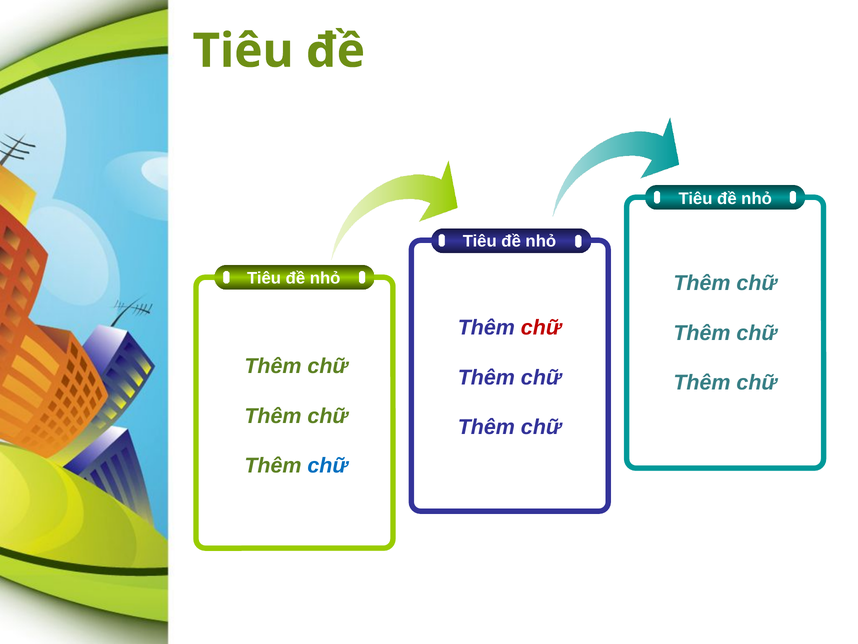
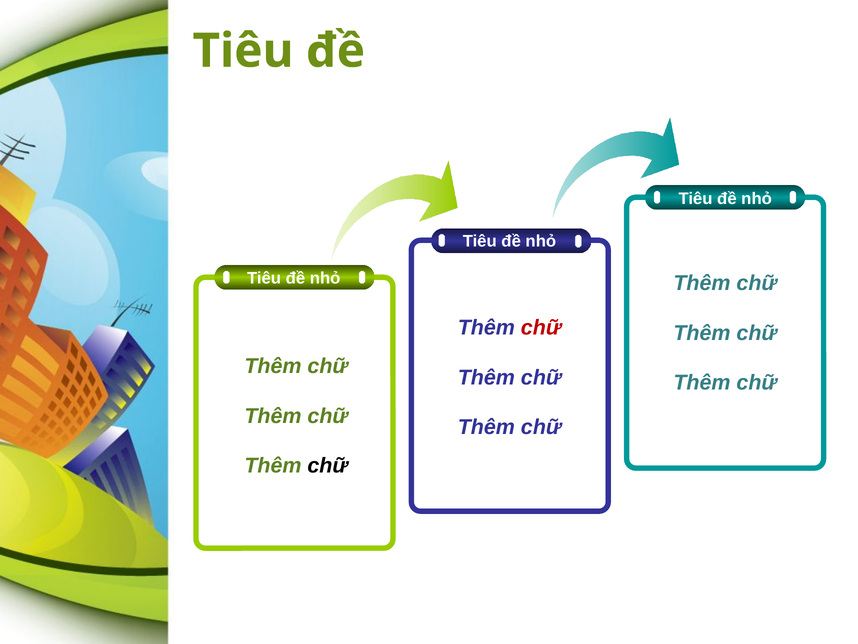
chữ colour: blue -> black (328, 465)
